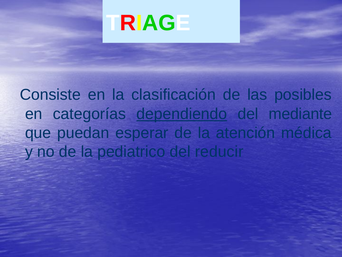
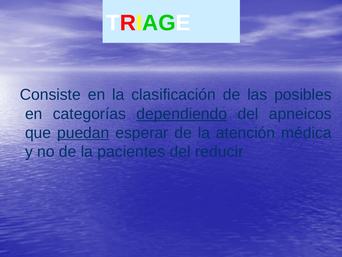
mediante: mediante -> apneicos (300, 114)
puedan underline: none -> present (83, 133)
pediatrico: pediatrico -> pacientes (131, 151)
